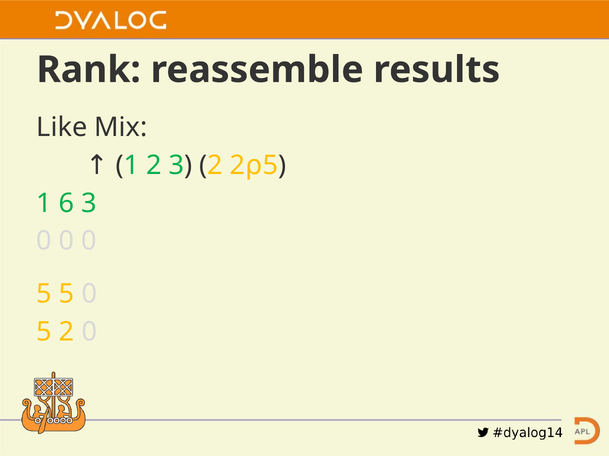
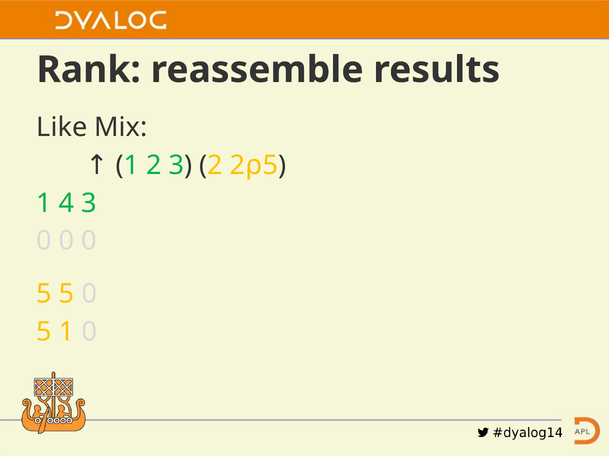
6: 6 -> 4 (67, 204)
5 2: 2 -> 1 (67, 332)
